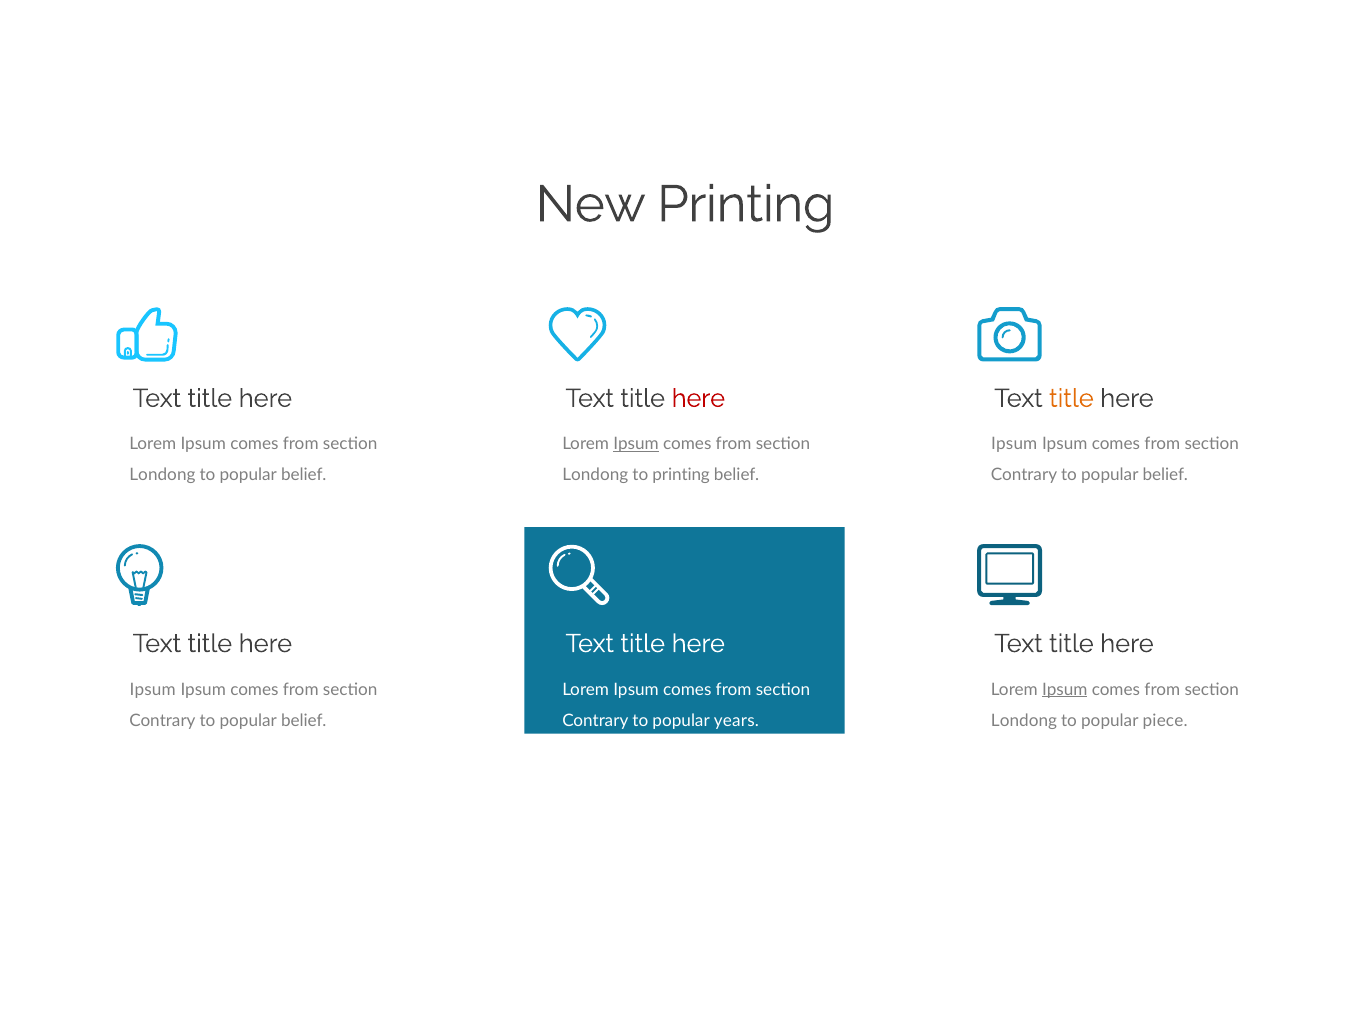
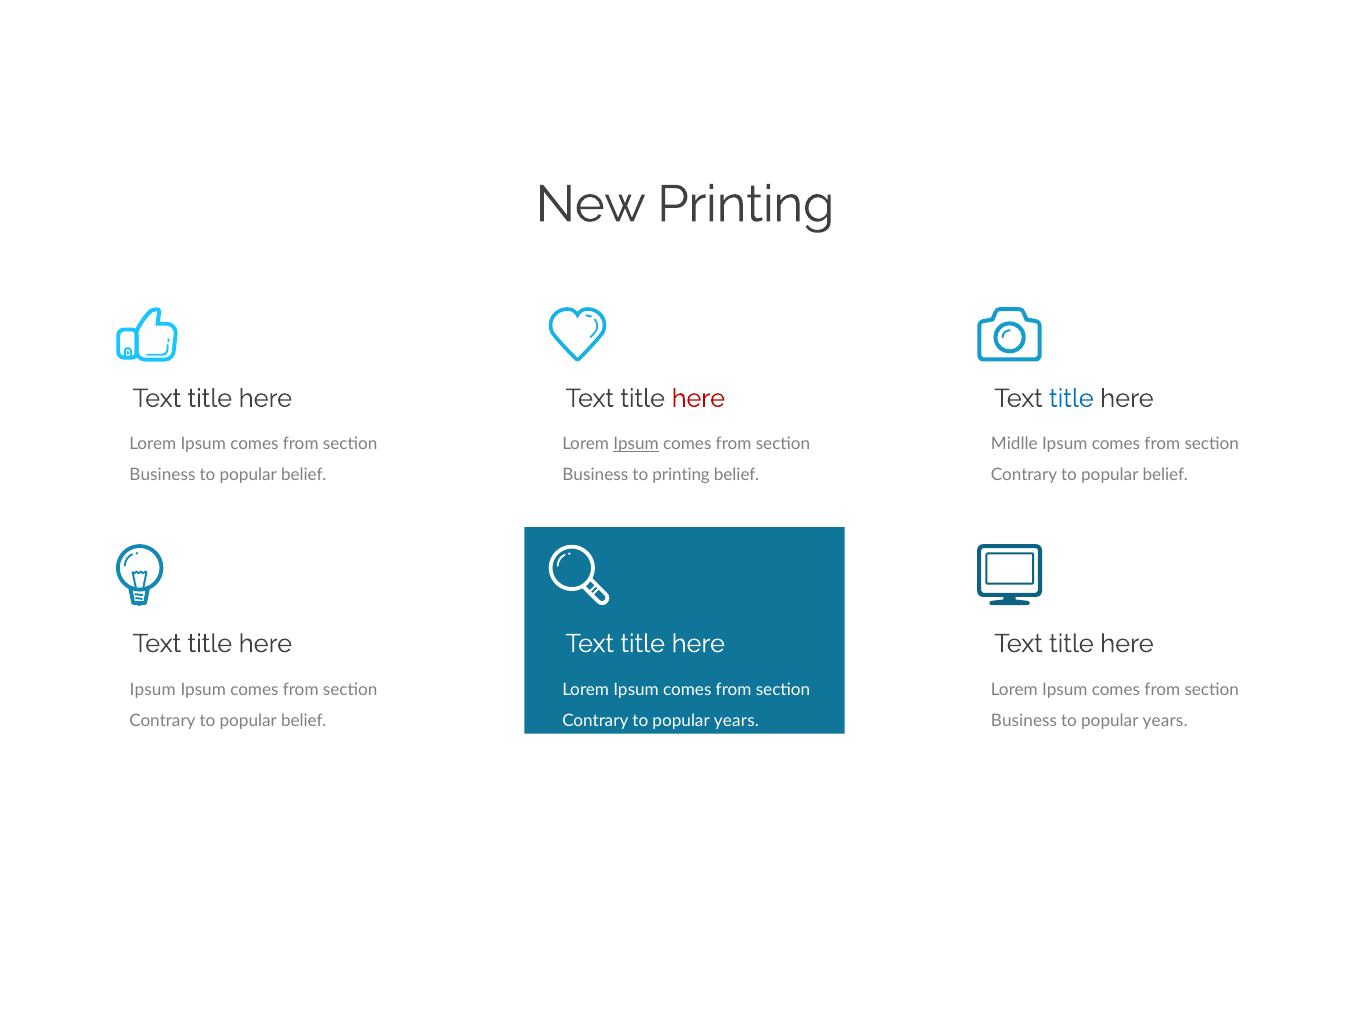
title colour: orange -> blue (1071, 399)
Ipsum: Ipsum -> Midlle (1014, 445)
Londong: Londong -> Business (162, 475)
Londong: Londong -> Business (595, 475)
Ipsum underline: present -> none (1065, 690)
Londong: Londong -> Business (1024, 721)
piece: piece -> years (1165, 721)
